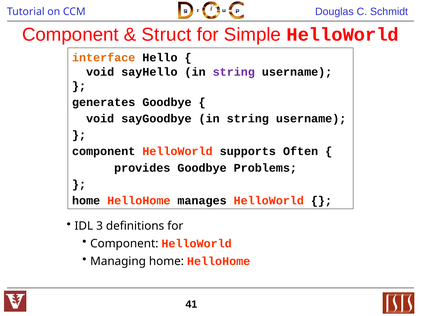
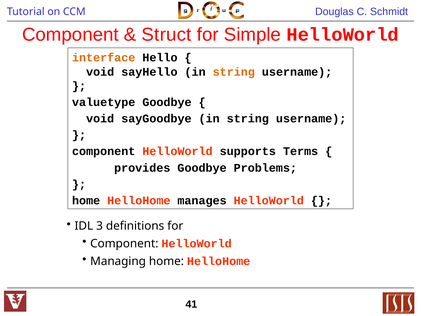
string colour: purple -> orange (234, 72)
generates: generates -> valuetype (104, 102)
Often: Often -> Terms (301, 151)
